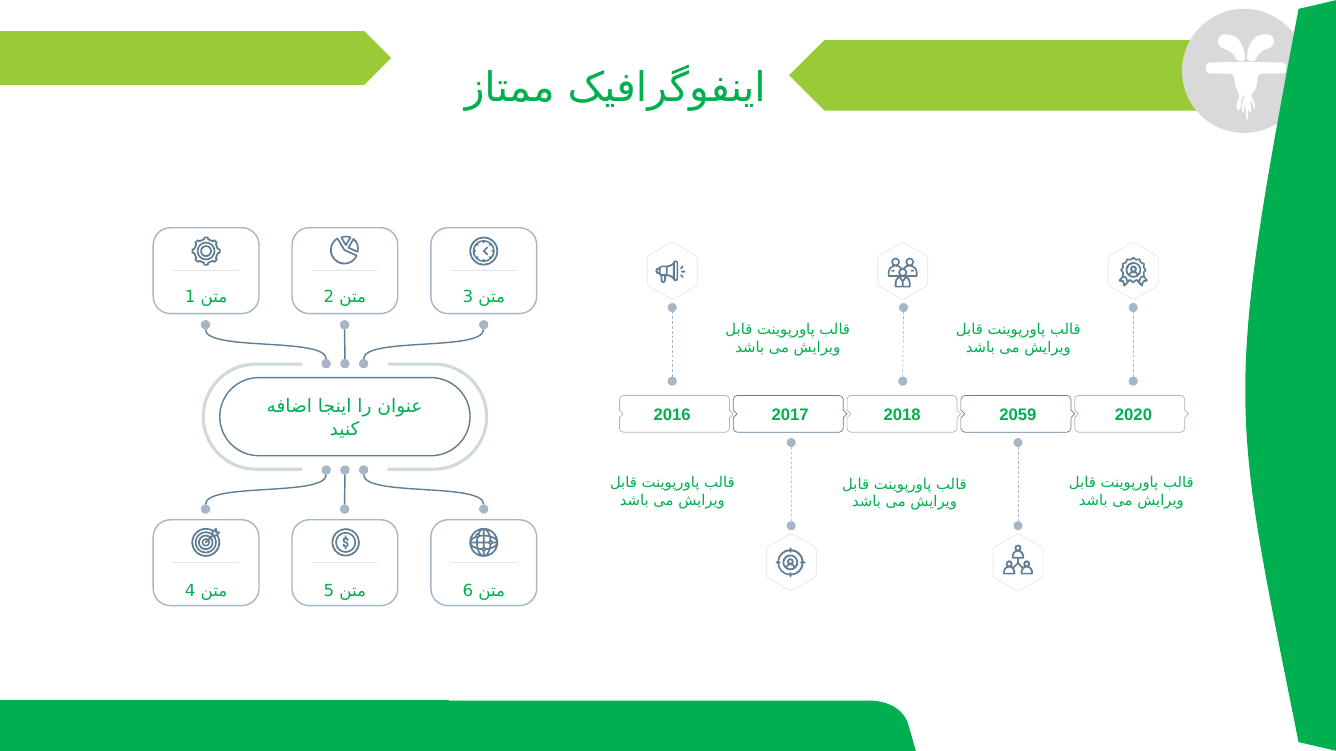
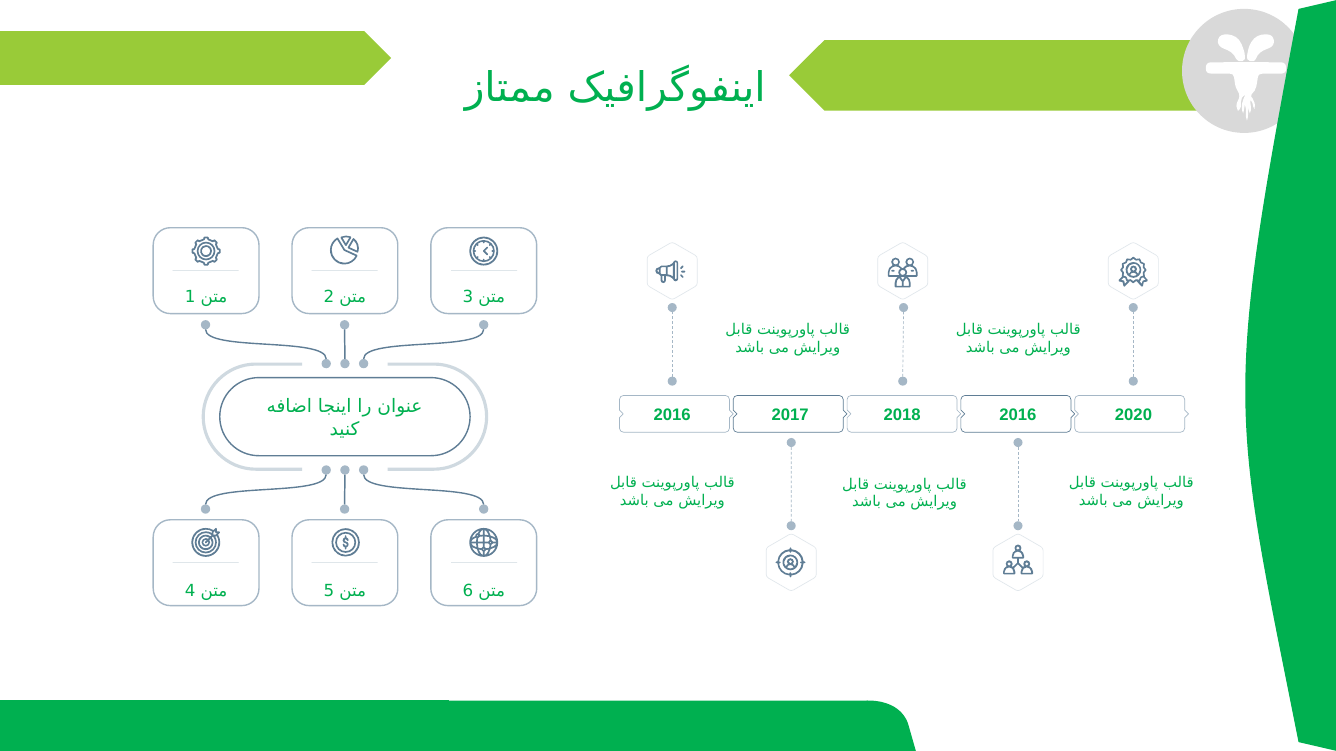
2018 2059: 2059 -> 2016 (1018, 415)
